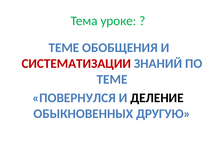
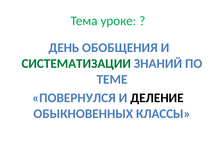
ТЕМЕ: ТЕМЕ -> ДЕНЬ (64, 48)
СИСТЕМАТИЗАЦИИ colour: red -> green (76, 64)
ДРУГУЮ: ДРУГУЮ -> КЛАССЫ (163, 114)
